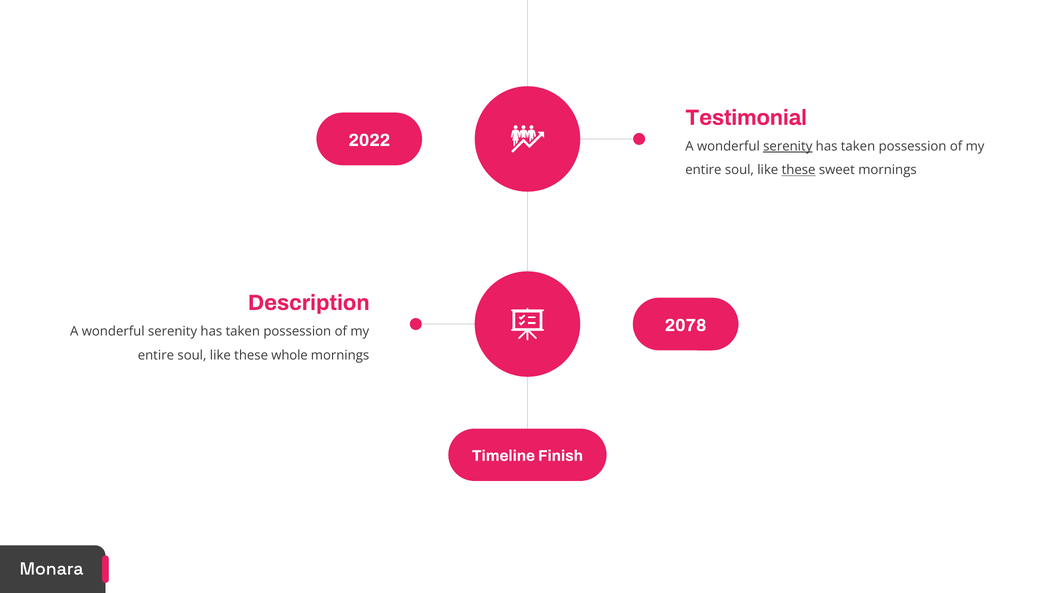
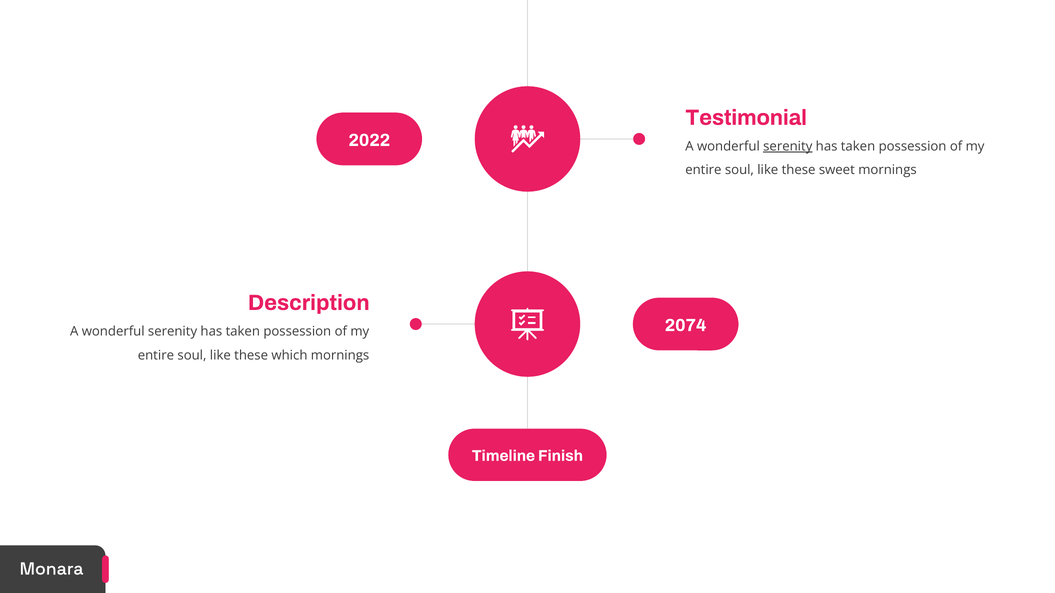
these underline: present -> none (799, 170)
2078: 2078 -> 2074 (686, 325)
whole: whole -> which (289, 355)
